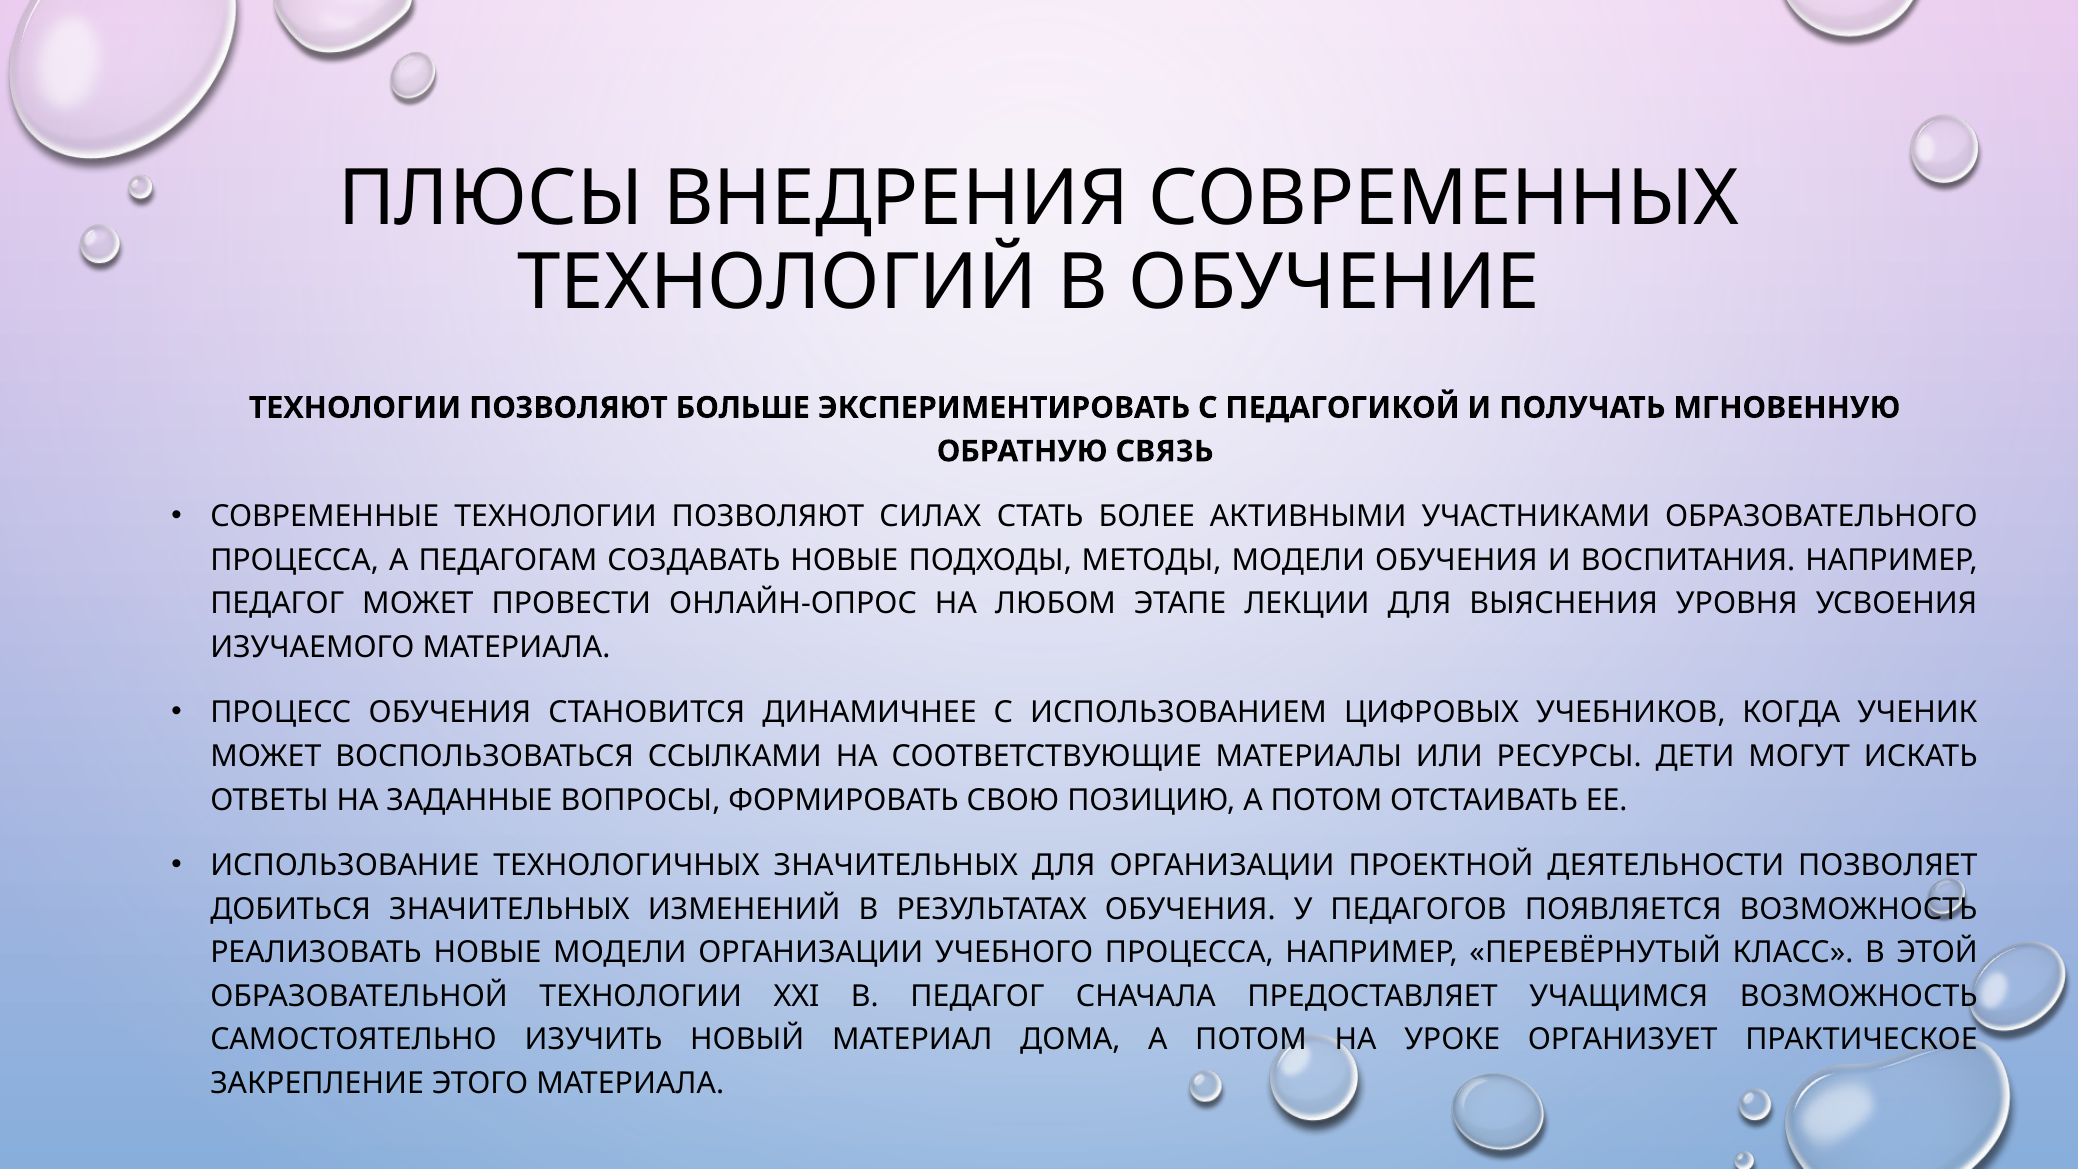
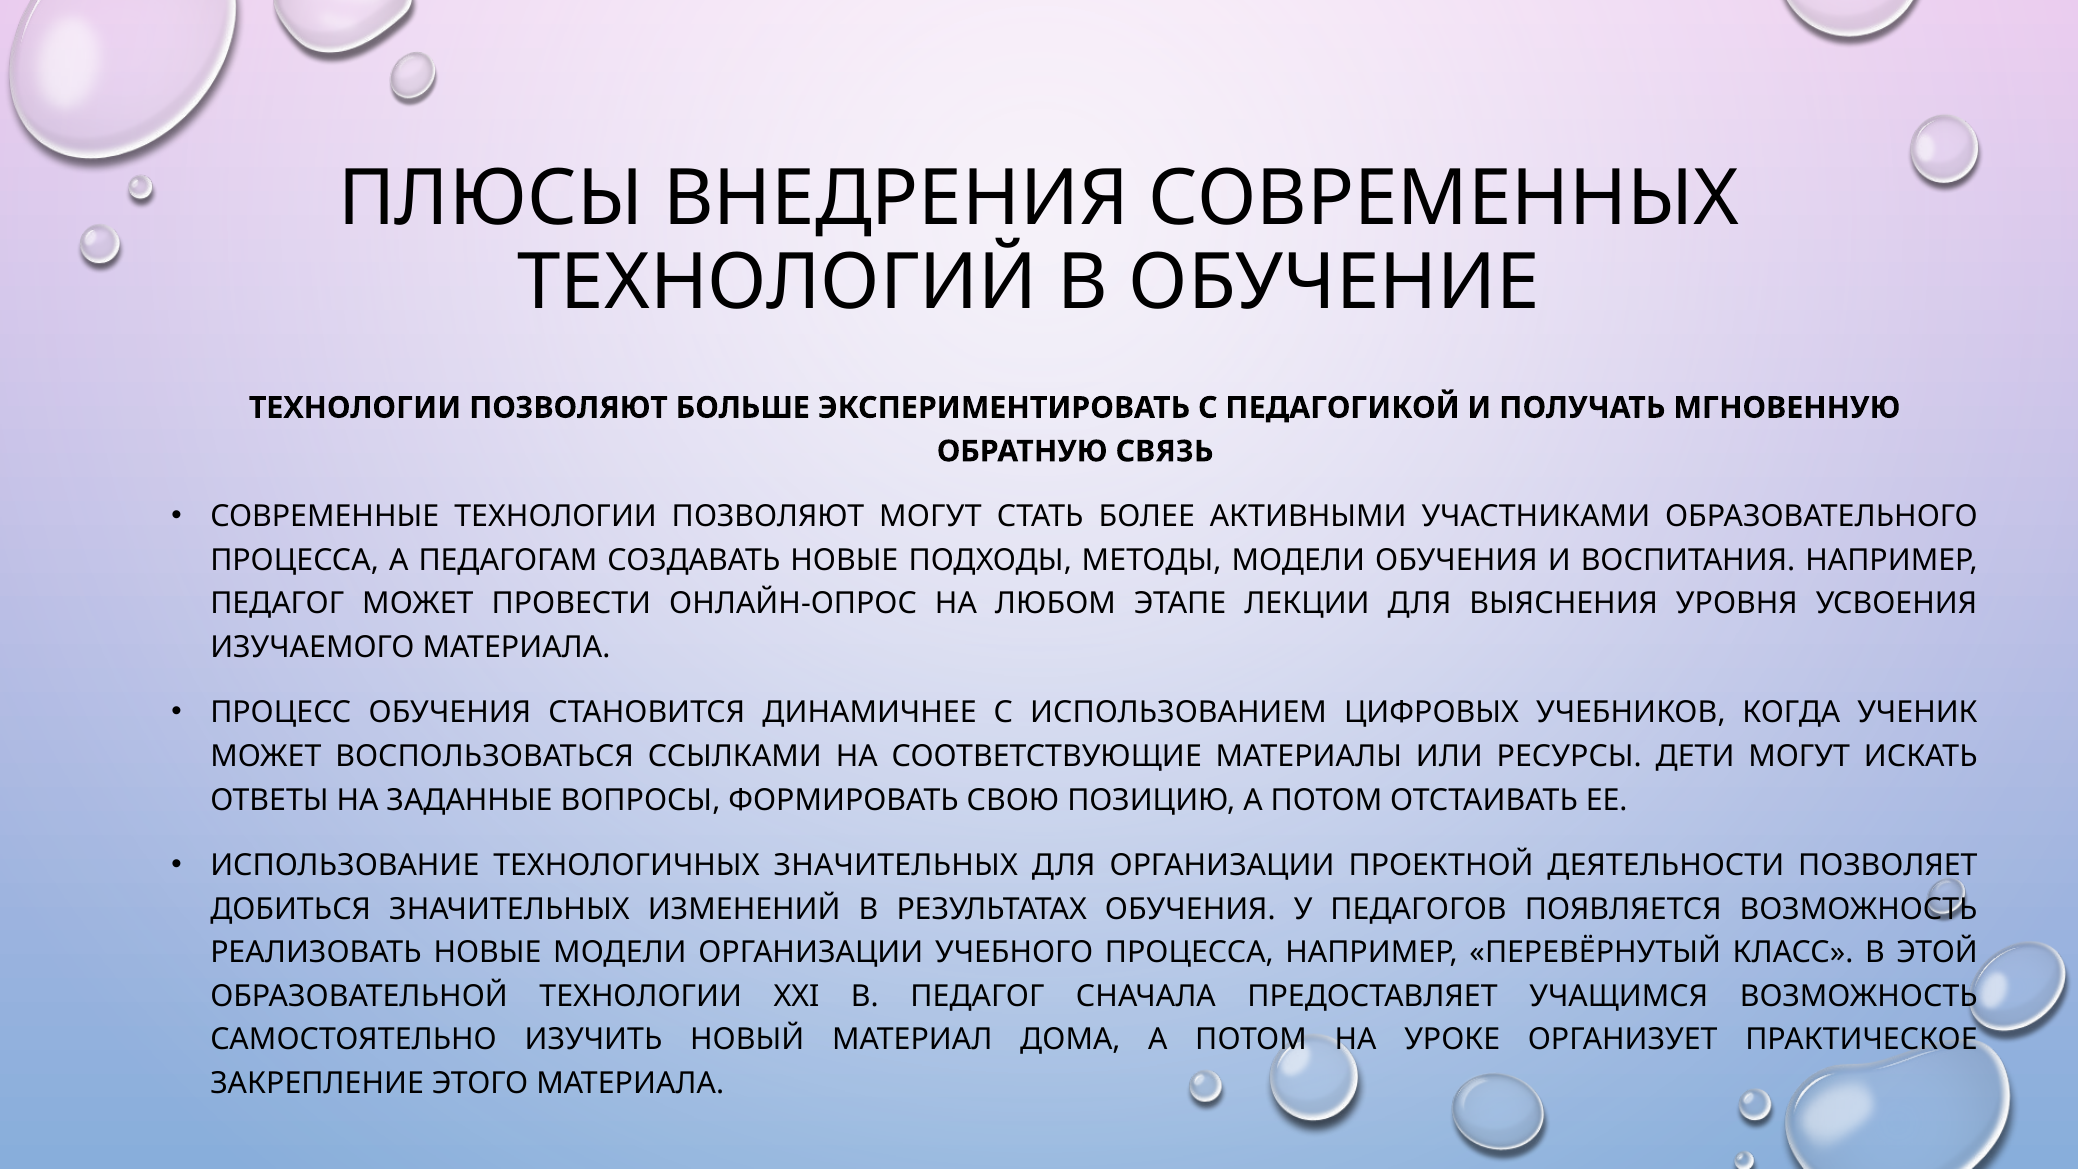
ПОЗВОЛЯЮТ СИЛАХ: СИЛАХ -> МОГУТ (930, 517)
